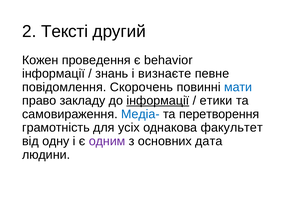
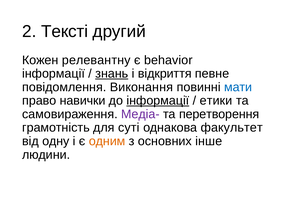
проведення: проведення -> релевантну (96, 60)
знань underline: none -> present (112, 74)
визнаєте: визнаєте -> відкриття (165, 74)
Скорочень: Скорочень -> Виконання (141, 87)
закладу: закладу -> навички (83, 101)
Медіа- colour: blue -> purple (140, 114)
усіх: усіх -> суті (129, 128)
одним colour: purple -> orange (107, 141)
дата: дата -> інше (209, 141)
